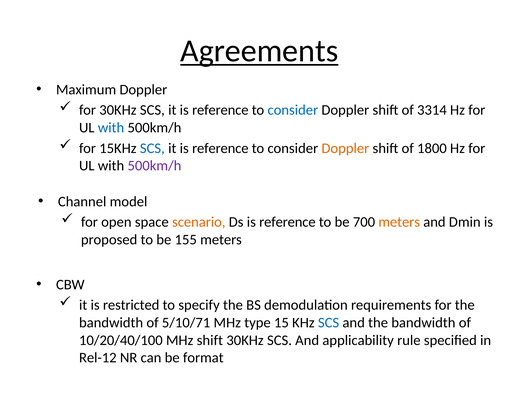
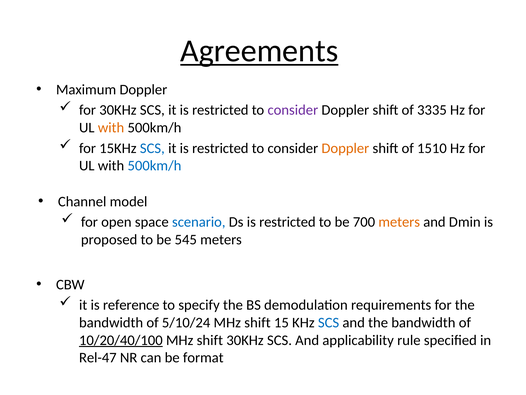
reference: reference -> restricted (220, 110)
consider colour: blue -> purple (293, 110)
3314: 3314 -> 3335 (432, 110)
with colour: blue -> orange (111, 128)
reference: reference -> restricted (220, 148)
1800: 1800 -> 1510 (432, 148)
500km/h colour: purple -> blue (154, 166)
scenario colour: orange -> blue (199, 222)
Ds is reference: reference -> restricted (287, 222)
155: 155 -> 545 (186, 239)
restricted: restricted -> reference (131, 305)
5/10/71: 5/10/71 -> 5/10/24 (186, 322)
type: type -> shift (257, 322)
10/20/40/100 underline: none -> present (121, 340)
Rel-12: Rel-12 -> Rel-47 (98, 357)
